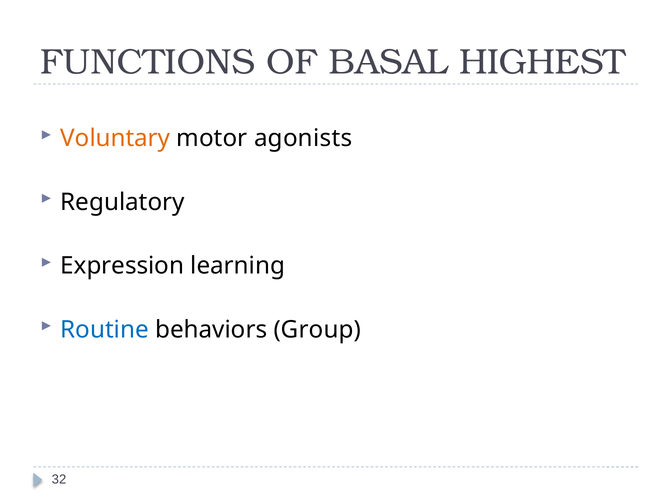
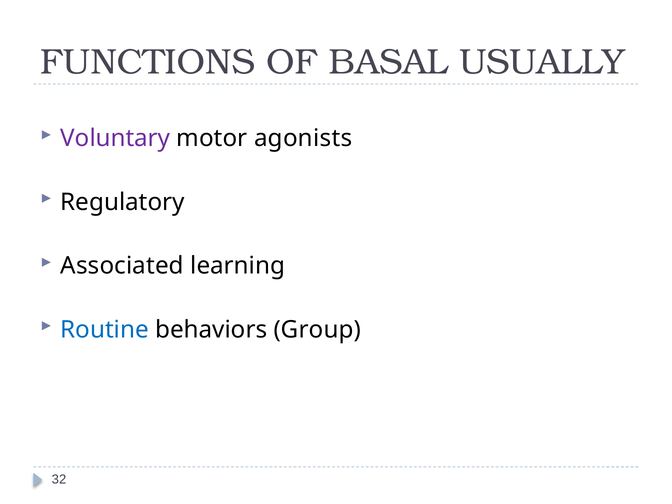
HIGHEST: HIGHEST -> USUALLY (542, 62)
Voluntary colour: orange -> purple (115, 138)
Expression: Expression -> Associated (122, 266)
